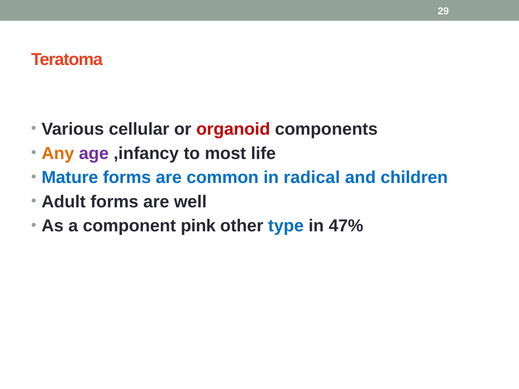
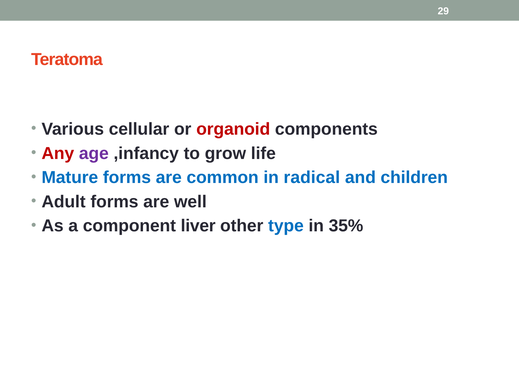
Any colour: orange -> red (58, 153)
most: most -> grow (225, 153)
pink: pink -> liver (198, 226)
47%: 47% -> 35% (346, 226)
